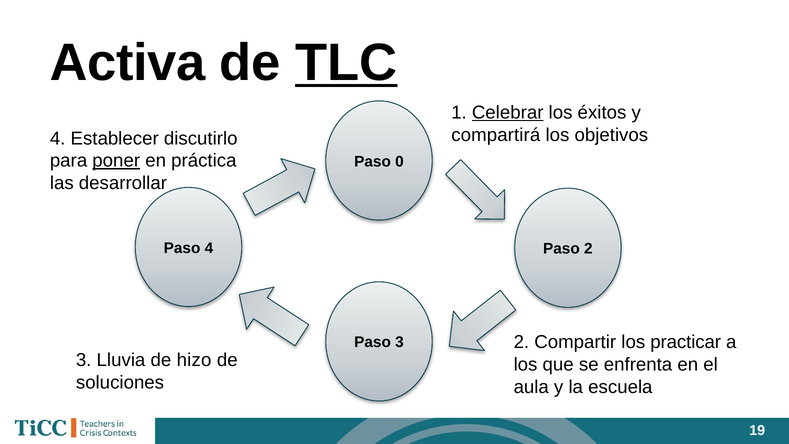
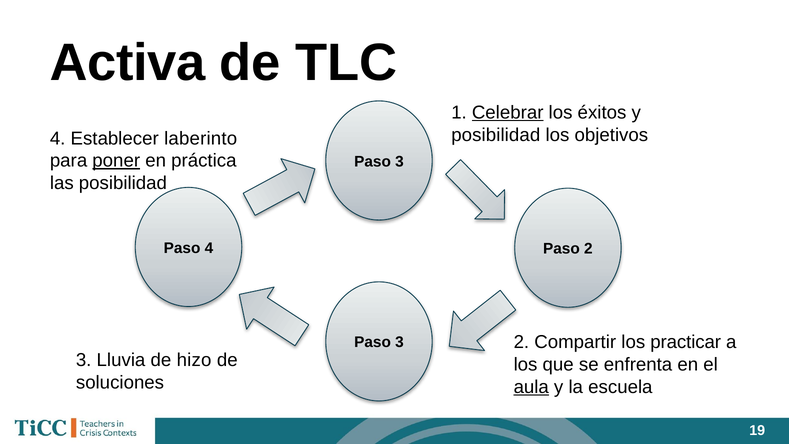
TLC underline: present -> none (346, 63)
compartirá: compartirá -> posibilidad (496, 135)
discutirlo: discutirlo -> laberinto (201, 138)
0: 0 -> 3 (399, 161)
las desarrollar: desarrollar -> posibilidad (123, 183)
aula underline: none -> present (531, 387)
